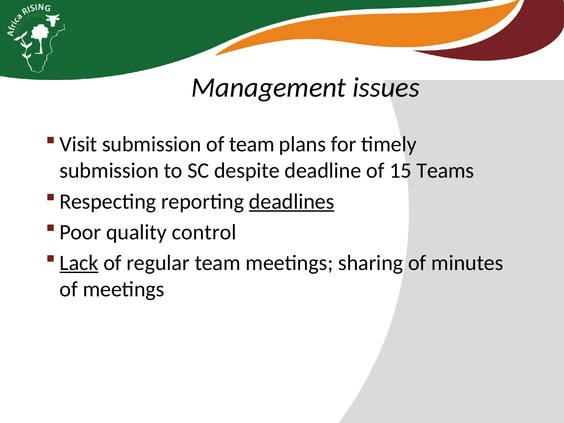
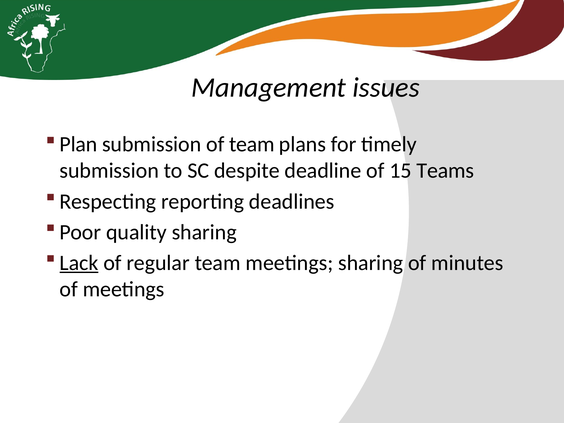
Visit: Visit -> Plan (78, 144)
deadlines underline: present -> none (292, 201)
quality control: control -> sharing (204, 232)
